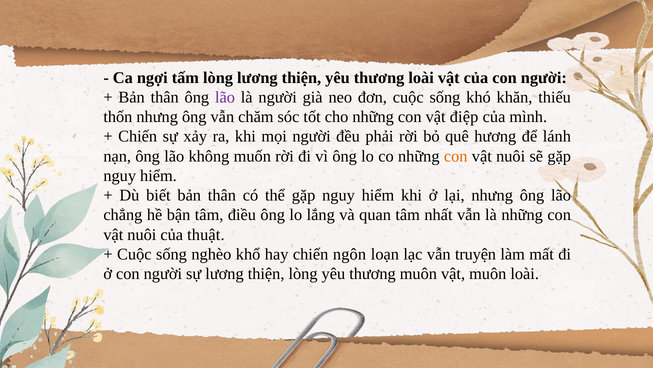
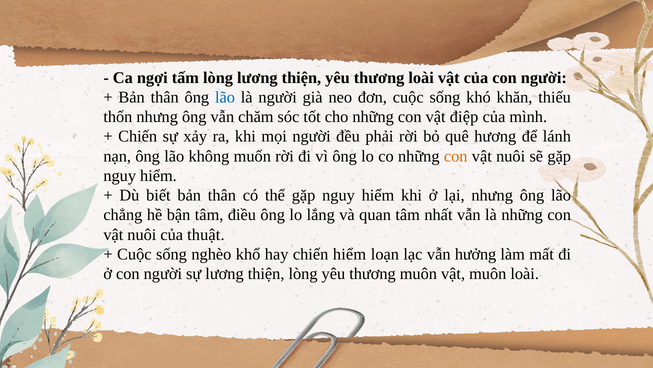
lão colour: purple -> blue (225, 97)
chiến ngôn: ngôn -> hiểm (350, 254)
truyện: truyện -> hưởng (476, 254)
